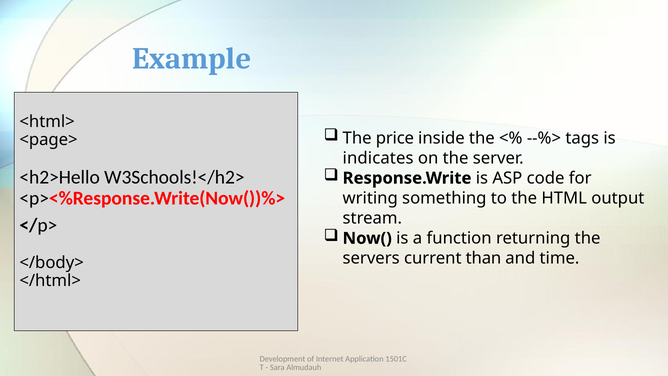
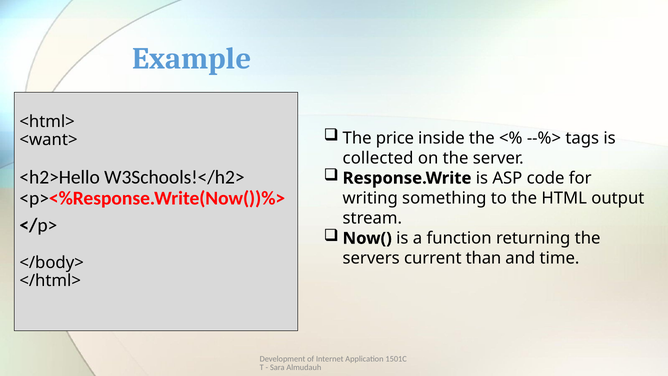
<page>: <page> -> <want> (48, 140)
indicates: indicates -> collected (378, 158)
